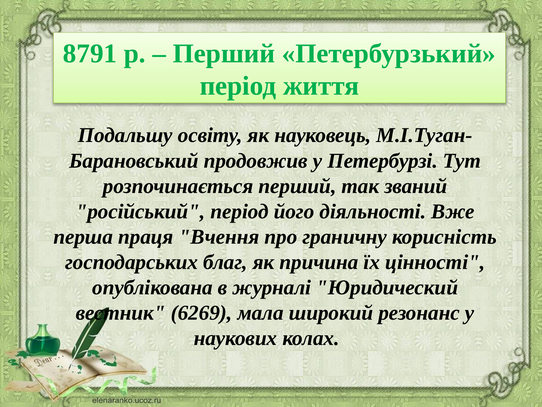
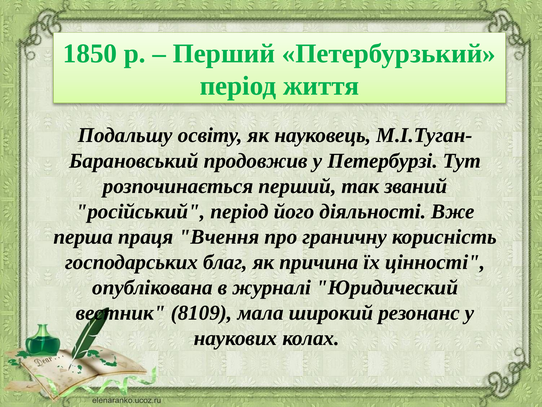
8791: 8791 -> 1850 (90, 53)
6269: 6269 -> 8109 (201, 312)
